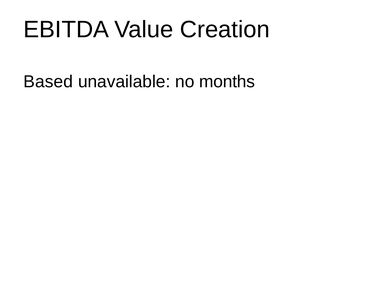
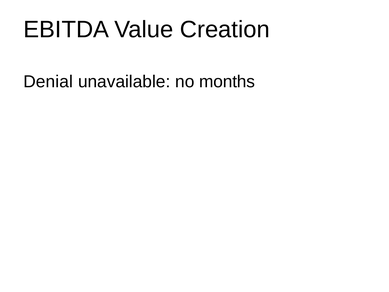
Based: Based -> Denial (48, 82)
